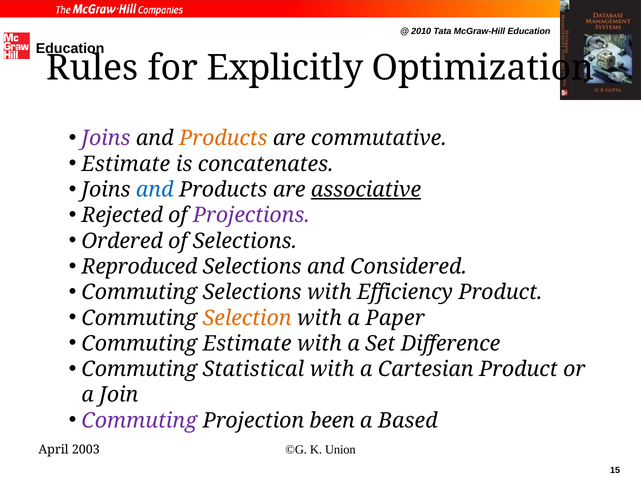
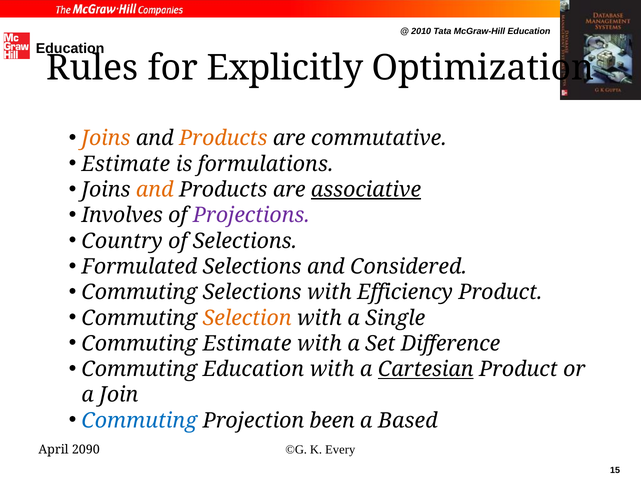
Joins colour: purple -> orange (106, 138)
concatenates: concatenates -> formulations (266, 164)
and colour: blue -> orange (155, 190)
Rejected: Rejected -> Involves (122, 215)
Ordered: Ordered -> Country (122, 241)
Reproduced: Reproduced -> Formulated (139, 267)
Paper: Paper -> Single (395, 318)
Commuting Statistical: Statistical -> Education (253, 369)
Cartesian underline: none -> present (426, 369)
Commuting colour: purple -> blue (139, 420)
Union: Union -> Every (340, 449)
2003: 2003 -> 2090 (86, 449)
